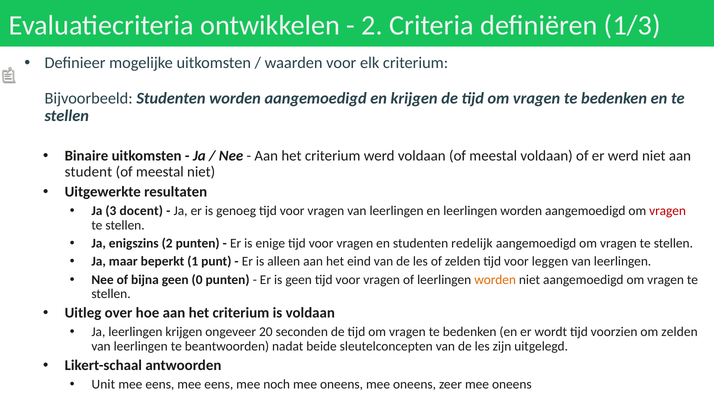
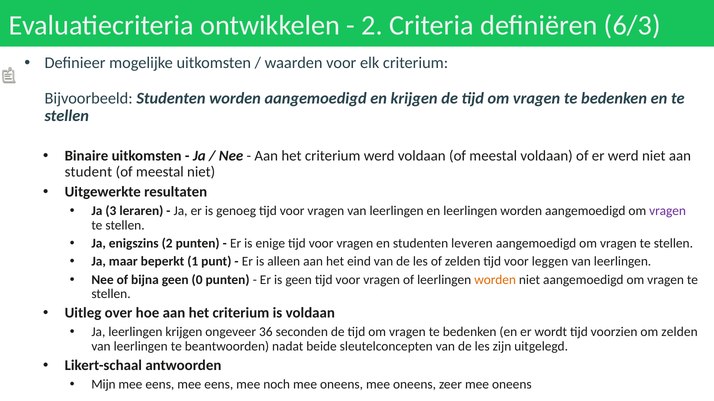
1/3: 1/3 -> 6/3 (632, 26)
docent: docent -> leraren (141, 211)
vragen colour: red -> purple (668, 211)
redelijk: redelijk -> leveren (472, 244)
20: 20 -> 36 (266, 332)
Unit: Unit -> Mijn (103, 385)
